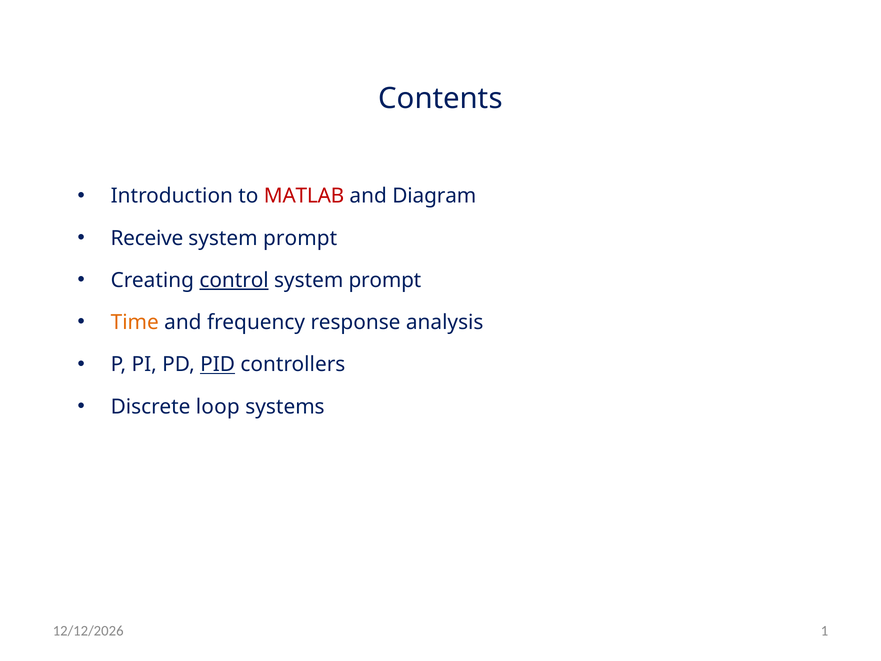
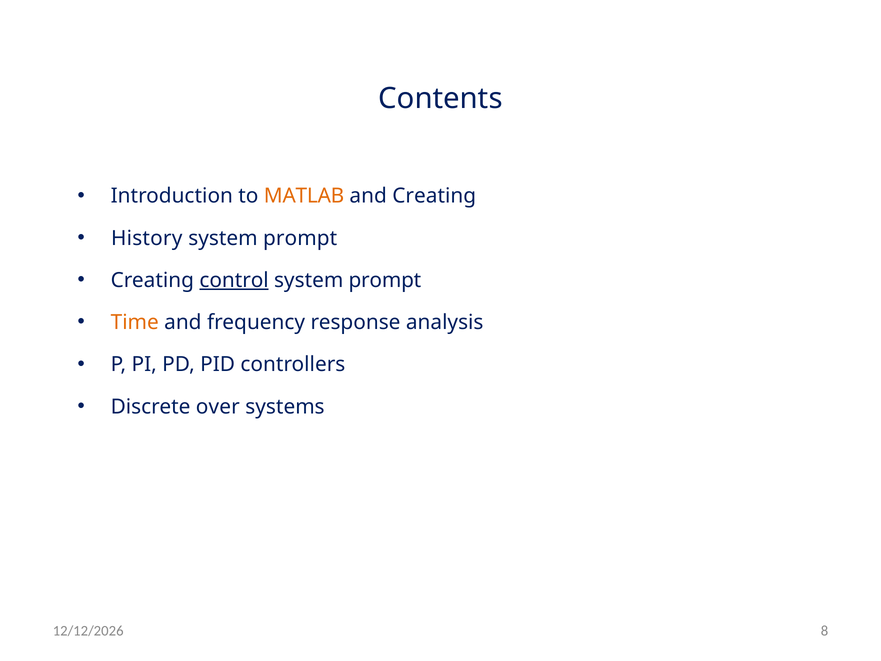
MATLAB colour: red -> orange (304, 196)
and Diagram: Diagram -> Creating (434, 196)
Receive: Receive -> History (147, 238)
PID underline: present -> none (218, 364)
loop: loop -> over (218, 407)
1: 1 -> 8 (824, 631)
